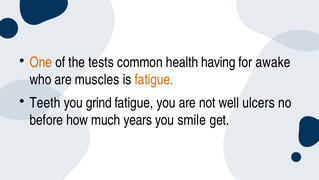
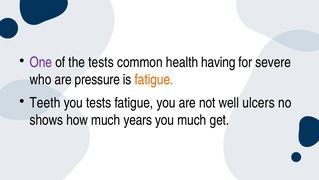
One colour: orange -> purple (41, 62)
awake: awake -> severe (273, 62)
muscles: muscles -> pressure (97, 79)
you grind: grind -> tests (99, 102)
before: before -> shows (46, 120)
you smile: smile -> much (192, 120)
